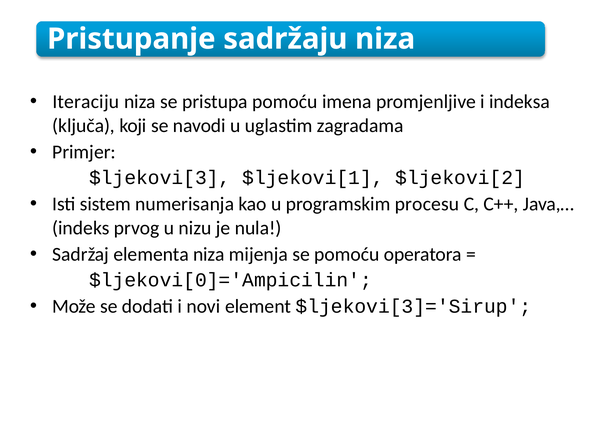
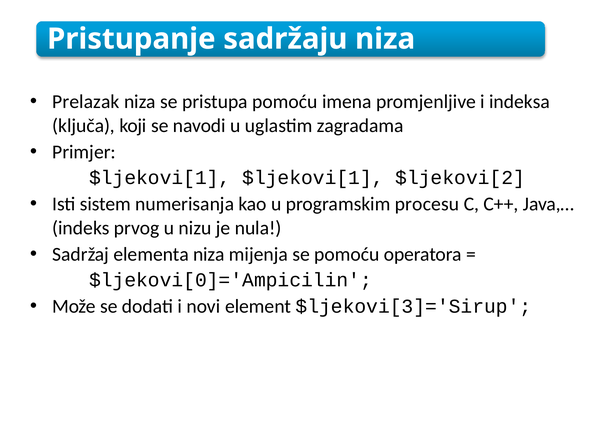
Iteraciju: Iteraciju -> Prelazak (86, 102)
$ljekovi[3: $ljekovi[3 -> $ljekovi[1 (160, 178)
